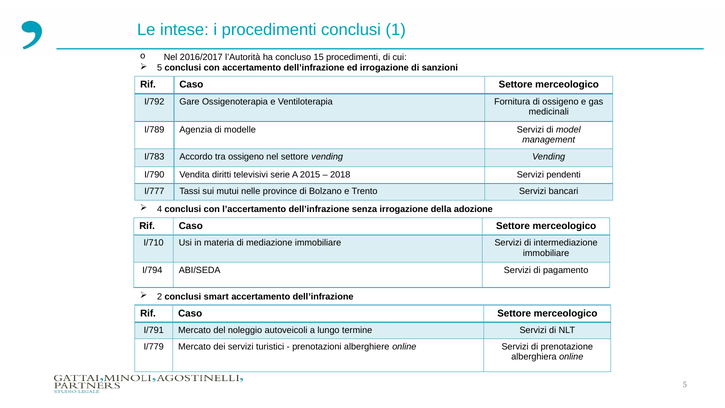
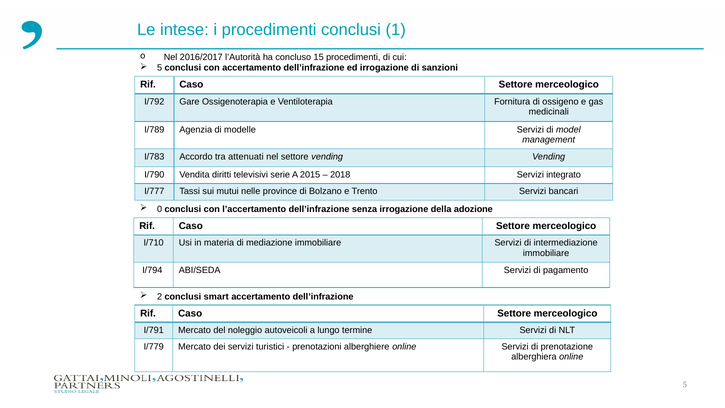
tra ossigeno: ossigeno -> attenuati (246, 157)
pendenti: pendenti -> integrato (564, 175)
4: 4 -> 0 (160, 209)
